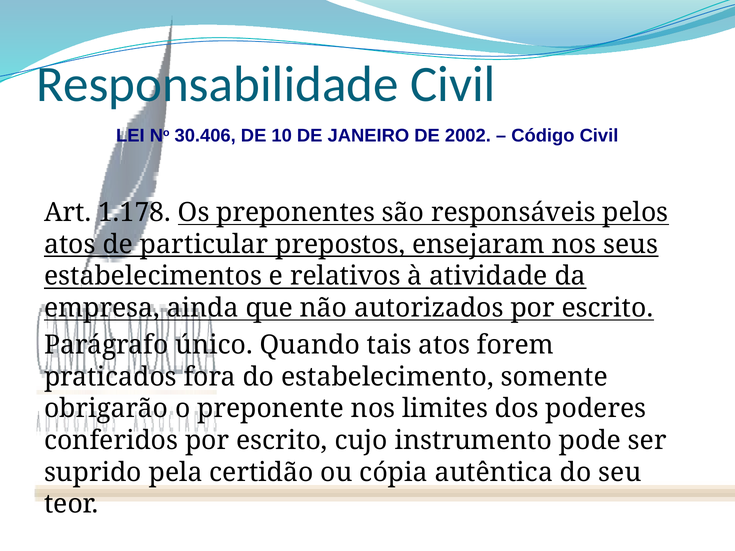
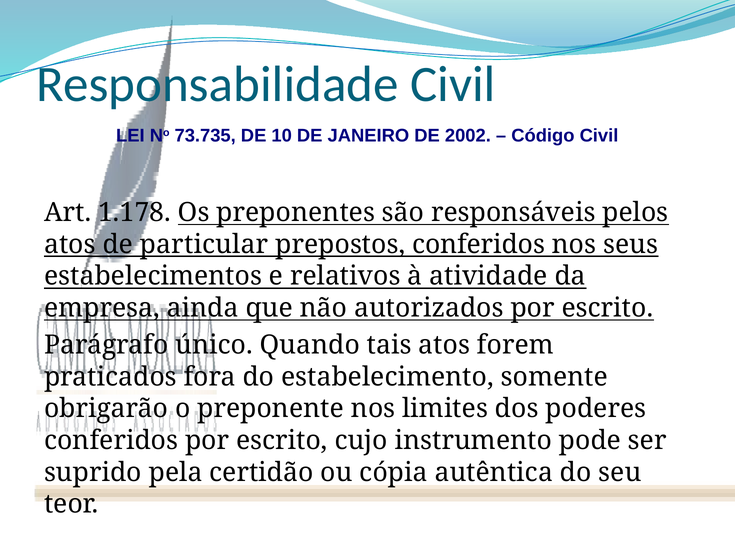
30.406: 30.406 -> 73.735 (205, 136)
prepostos ensejaram: ensejaram -> conferidos (479, 244)
